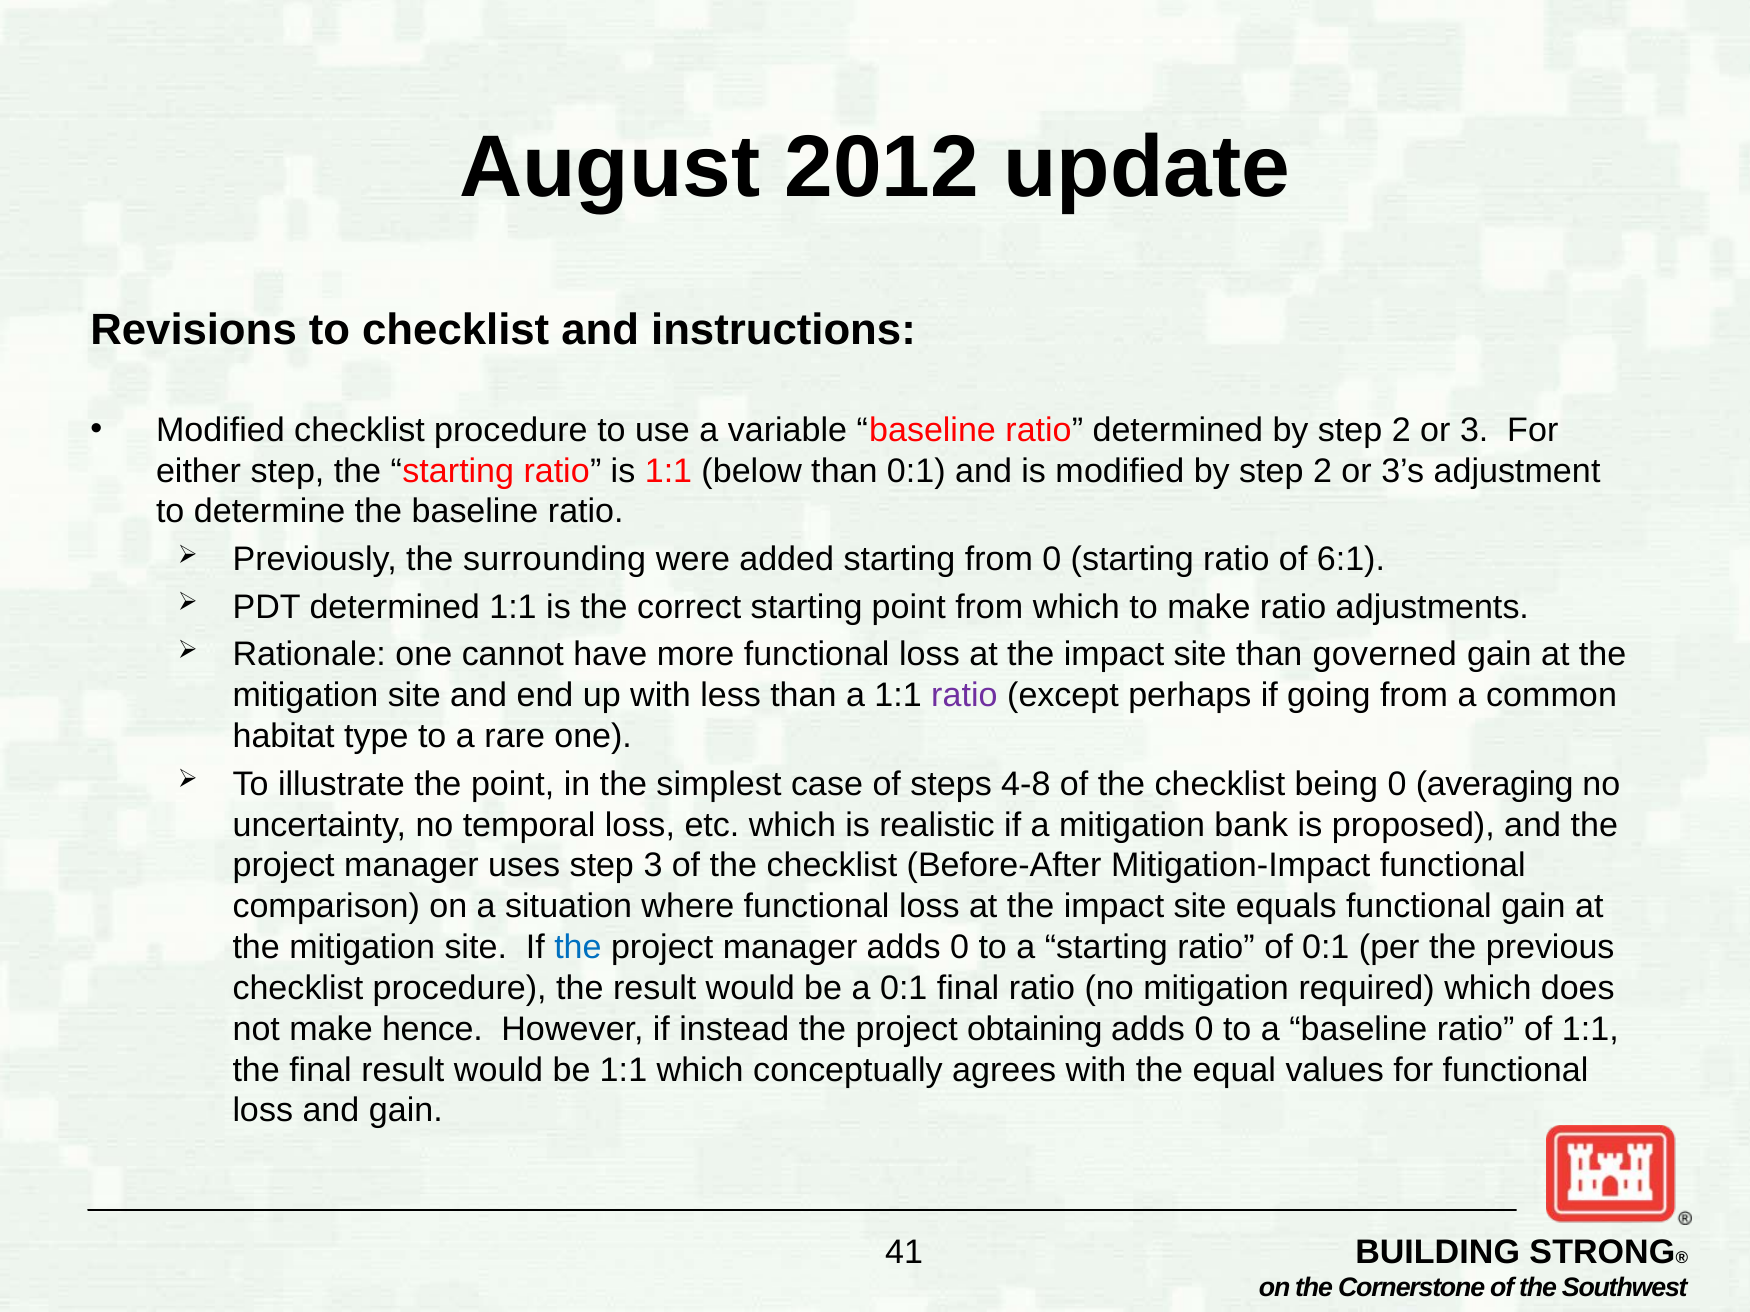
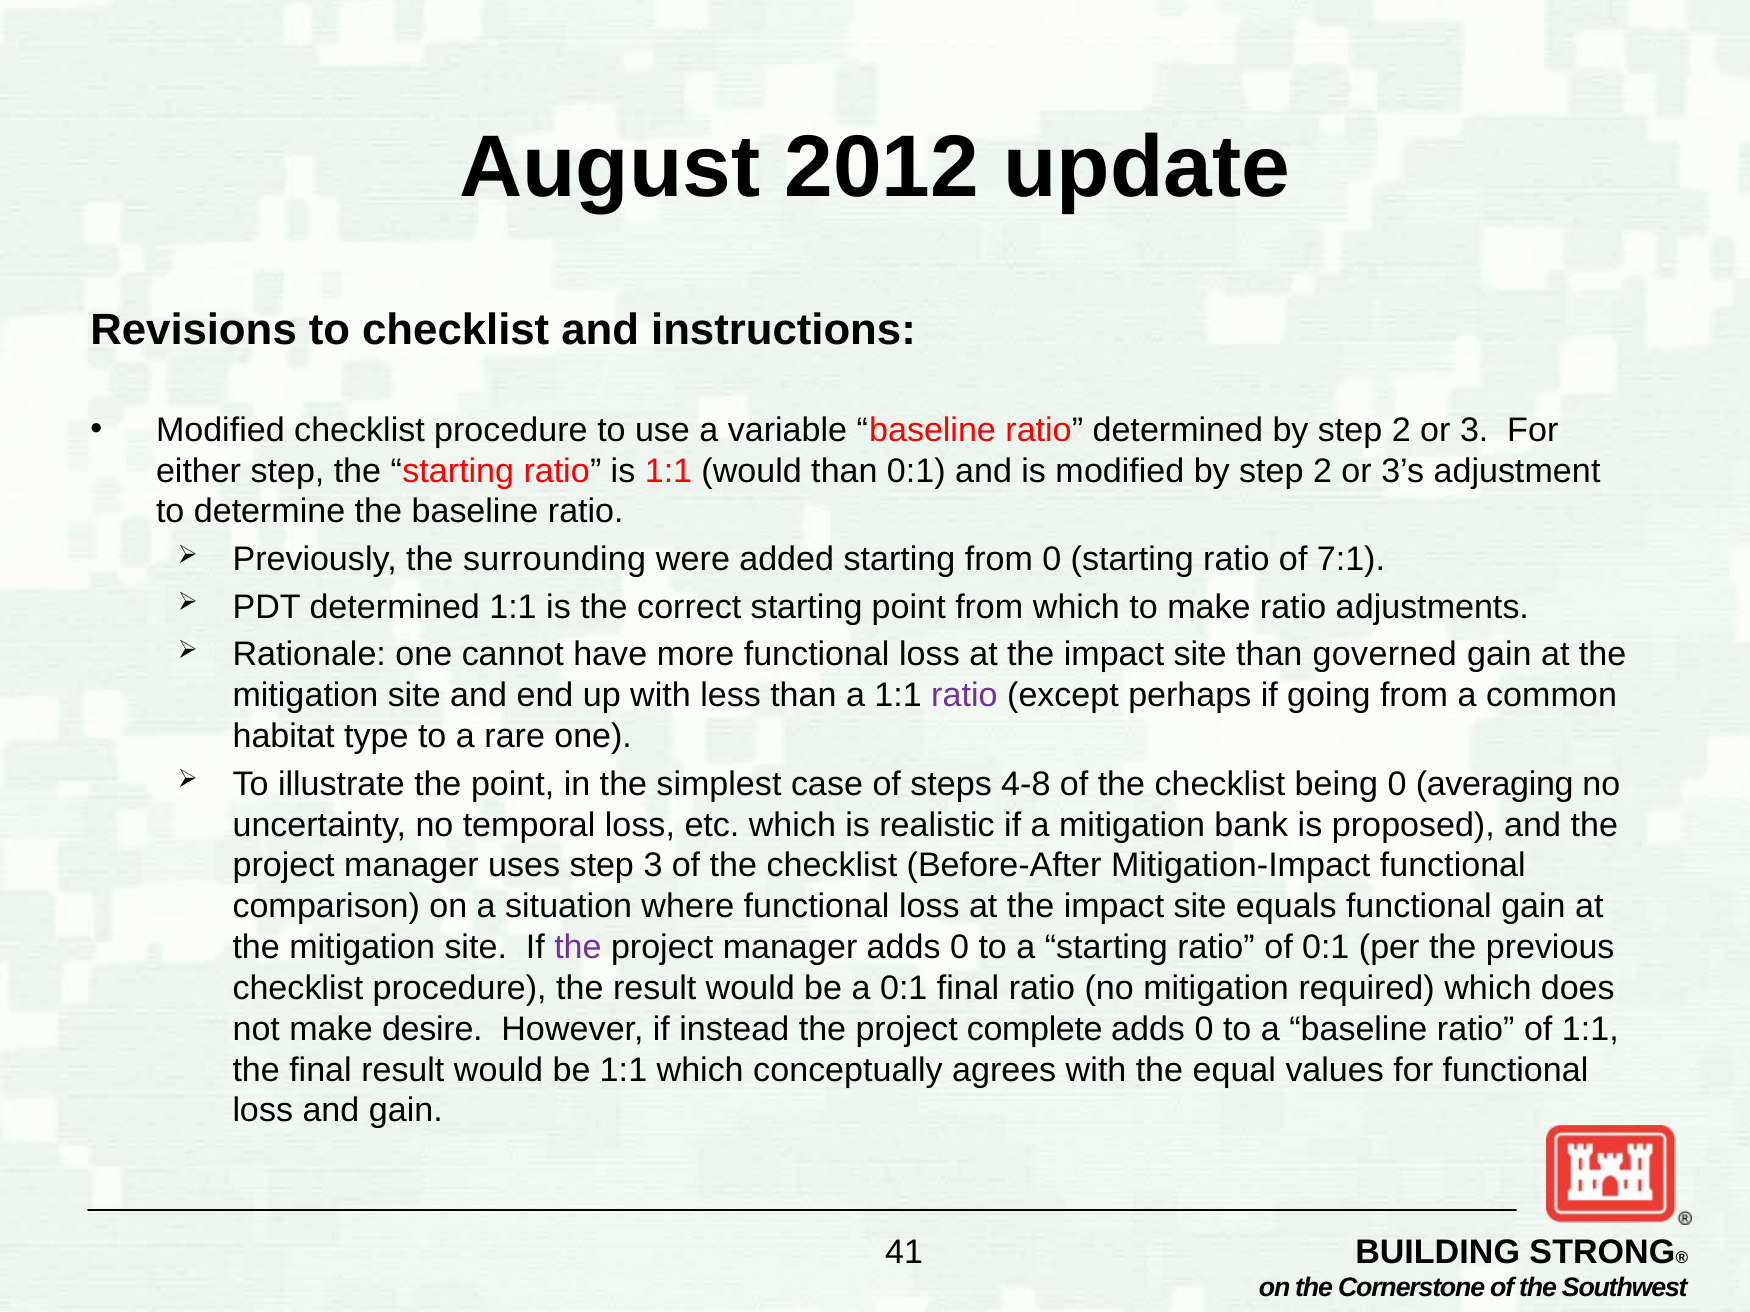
1:1 below: below -> would (752, 471)
6:1: 6:1 -> 7:1 (1351, 560)
the colour: blue -> purple (578, 948)
hence: hence -> desire (432, 1029)
obtaining: obtaining -> complete (1035, 1029)
